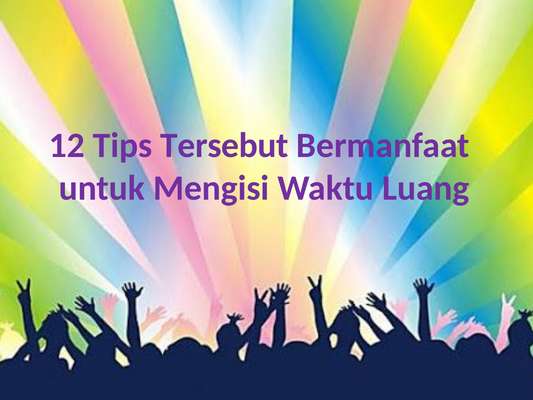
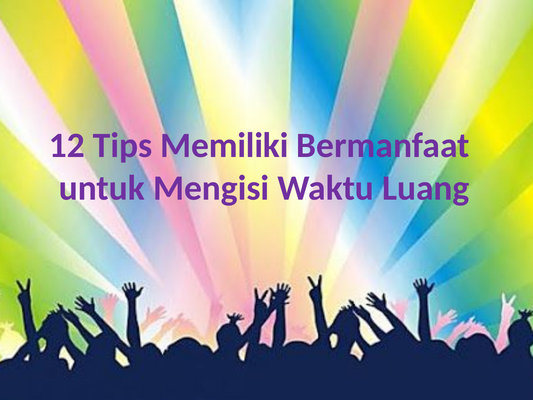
Tersebut: Tersebut -> Memiliki (224, 145)
